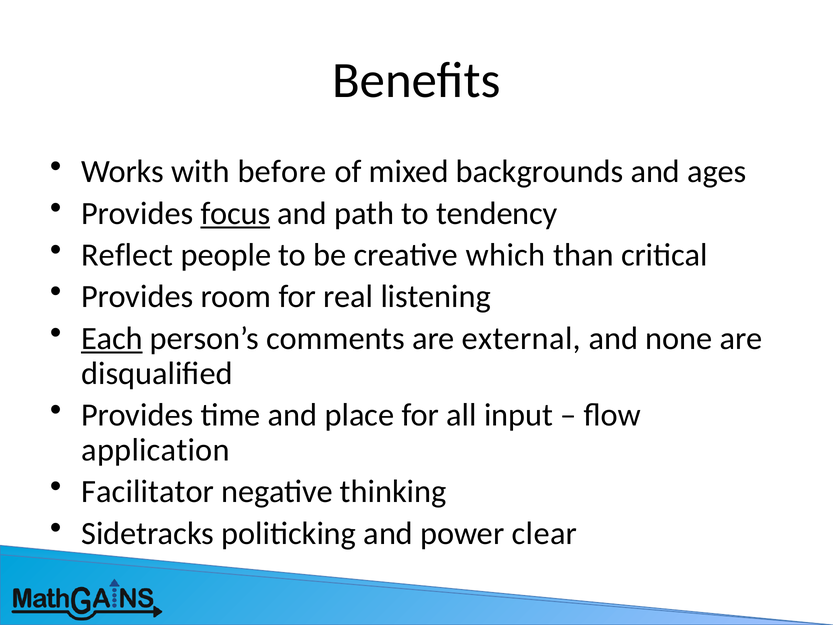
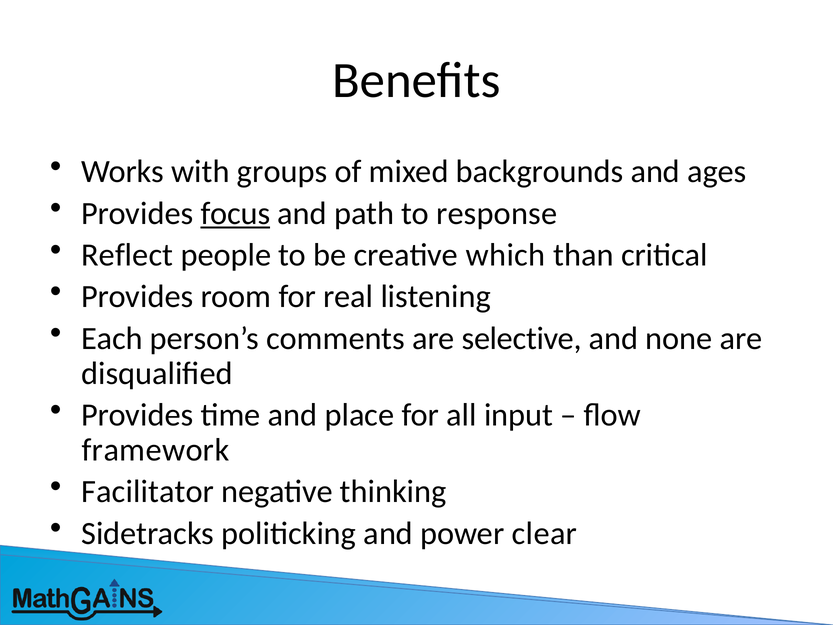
before: before -> groups (282, 172)
tendency: tendency -> response (497, 213)
Each underline: present -> none (112, 338)
external: external -> selective (522, 338)
application: application -> framework (155, 450)
